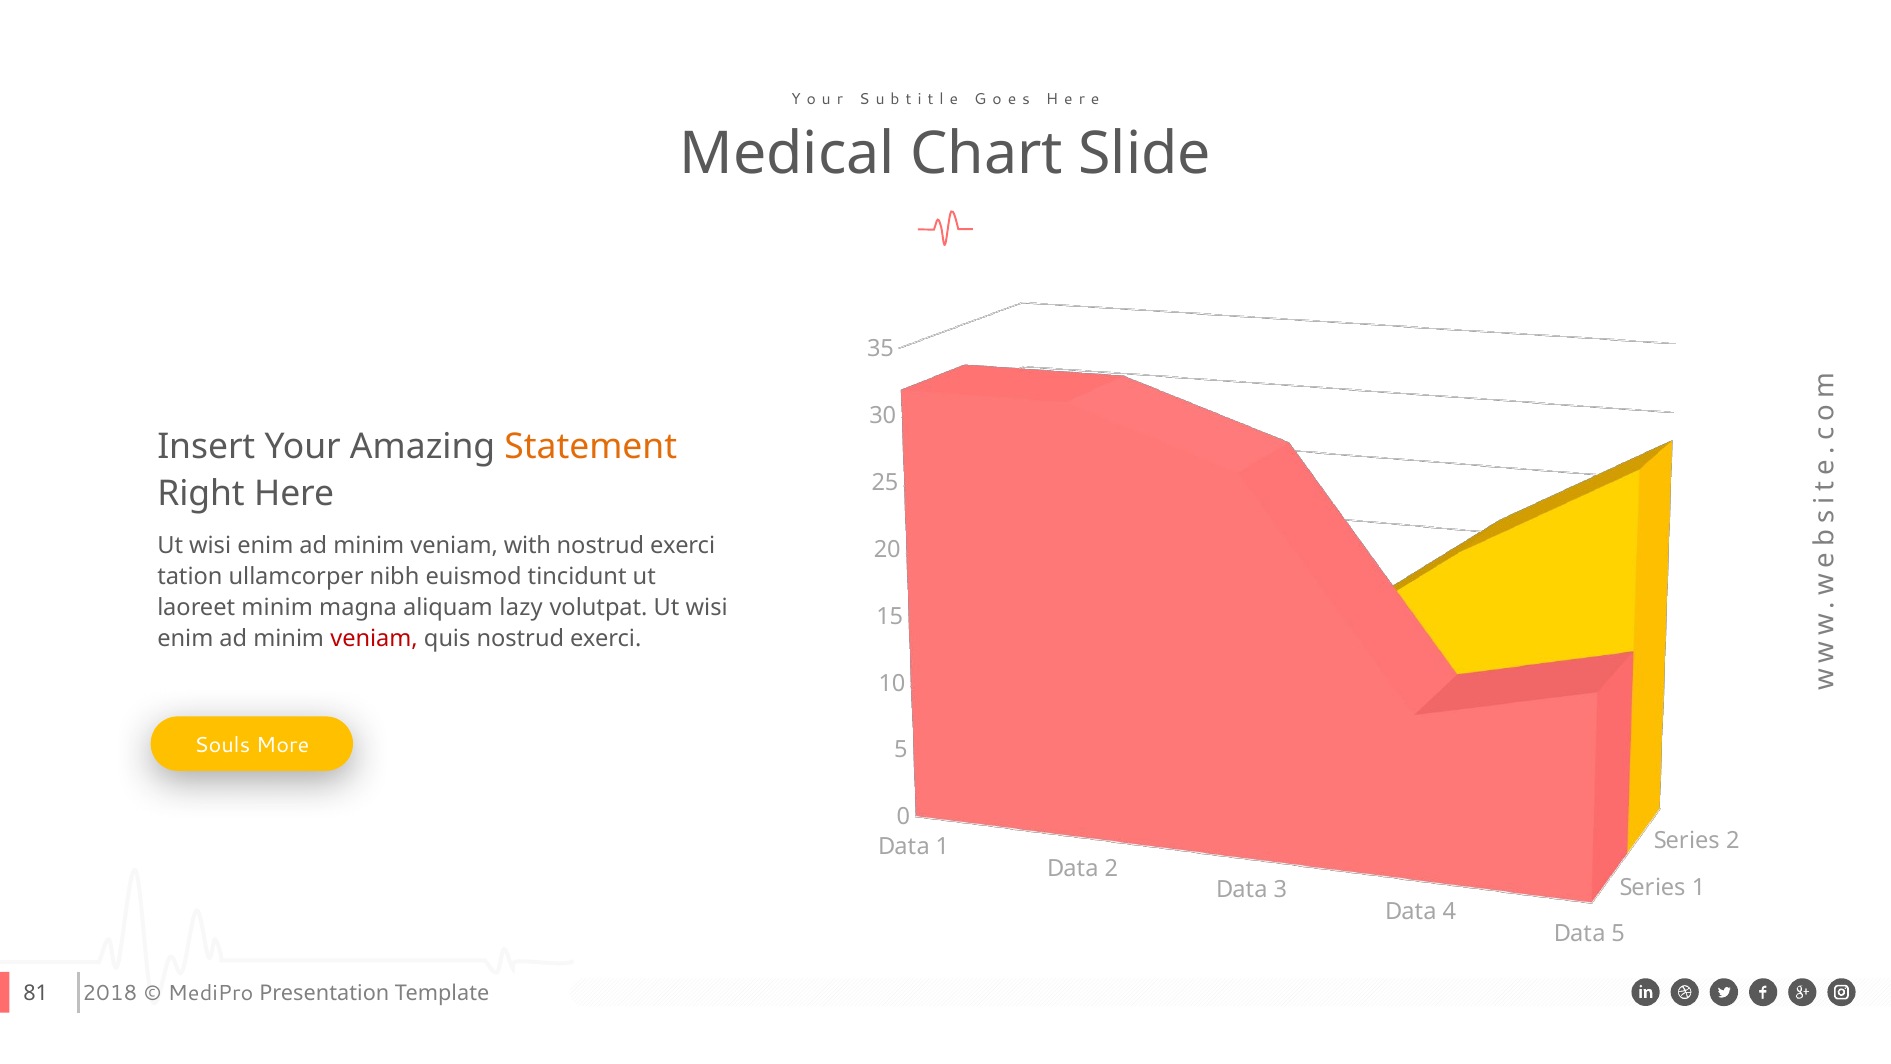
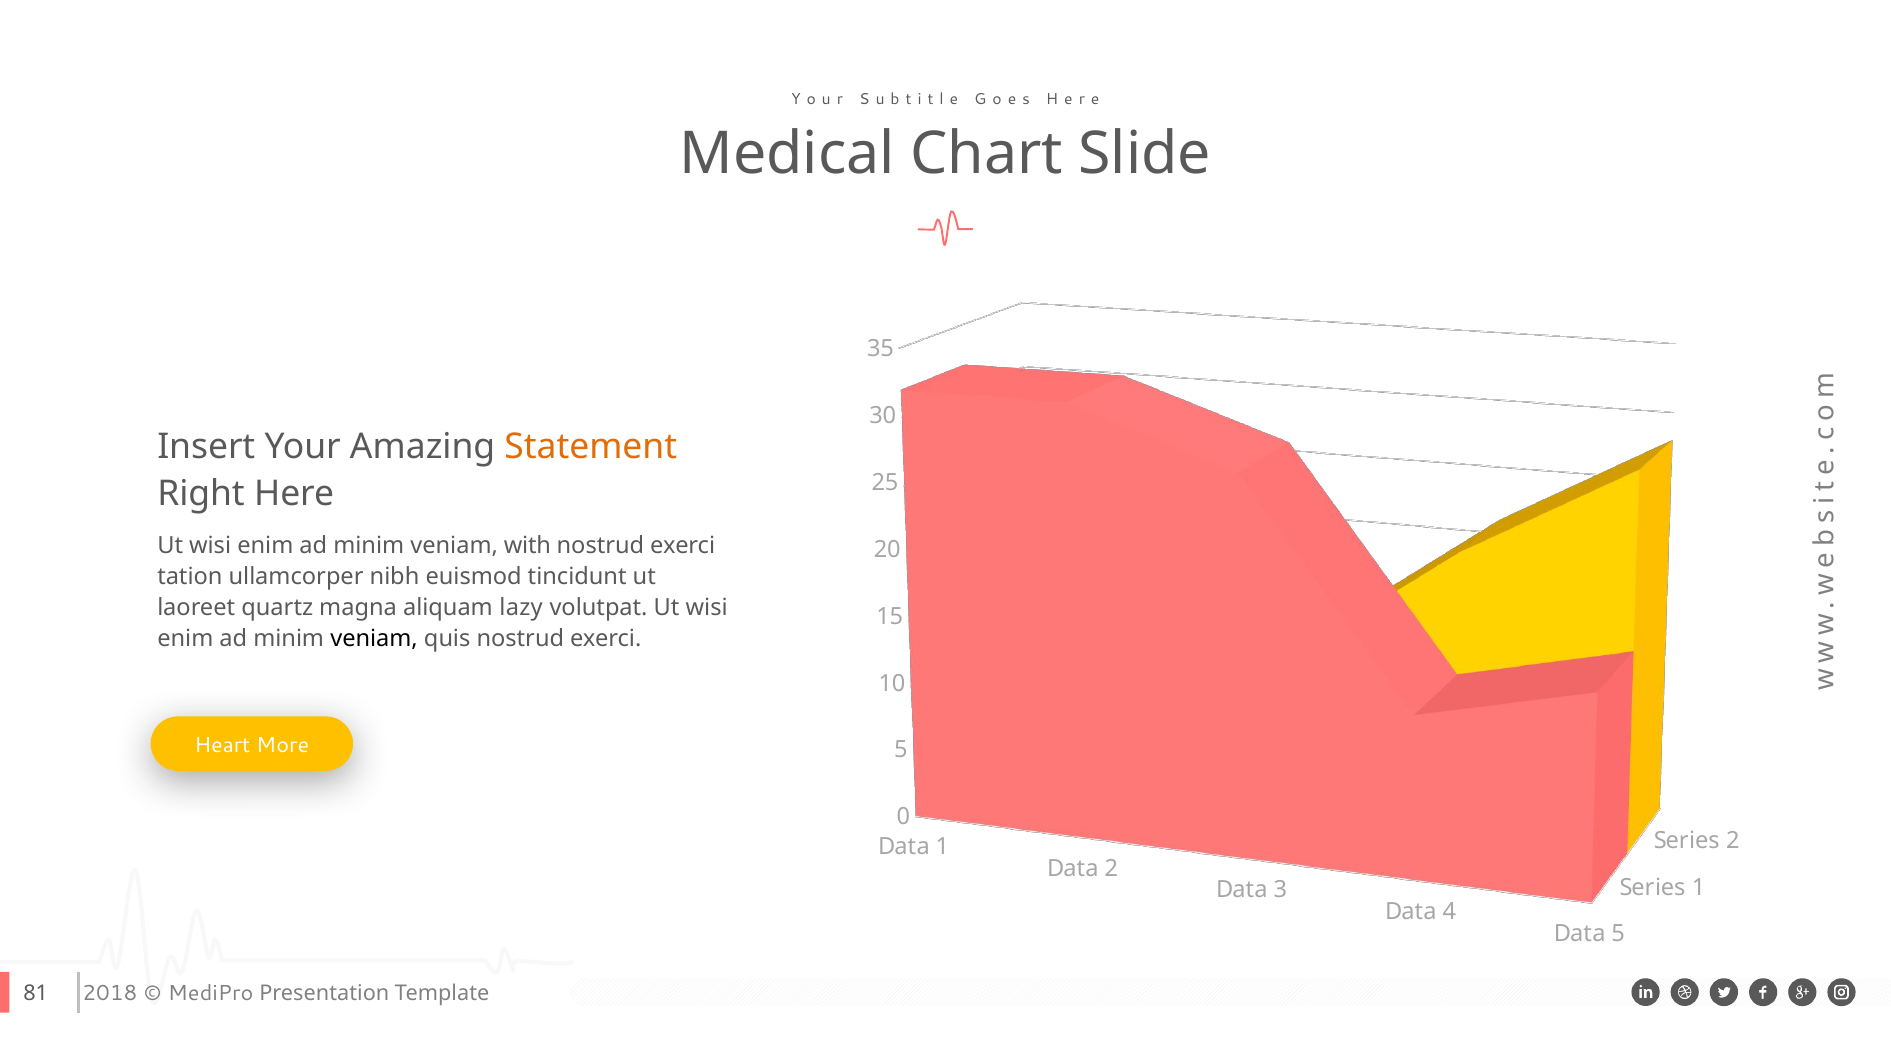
laoreet minim: minim -> quartz (277, 608)
veniam colour: red -> black (374, 639)
Souls: Souls -> Heart (222, 745)
